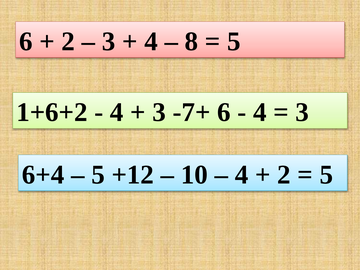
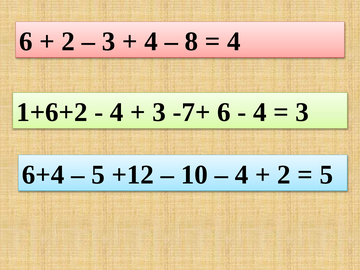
5: 5 -> 4 (234, 41)
